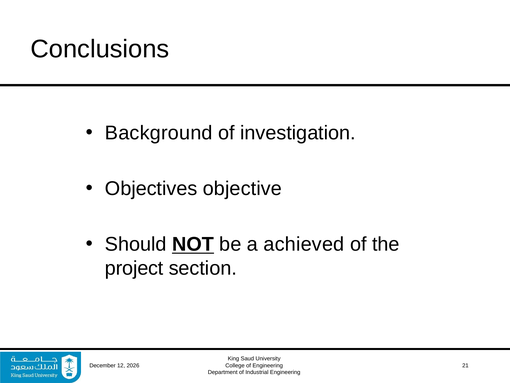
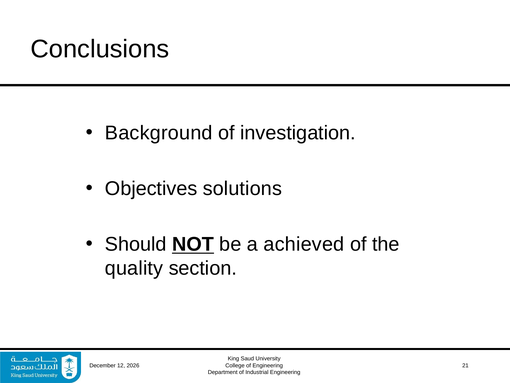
objective: objective -> solutions (242, 188)
project: project -> quality (134, 268)
